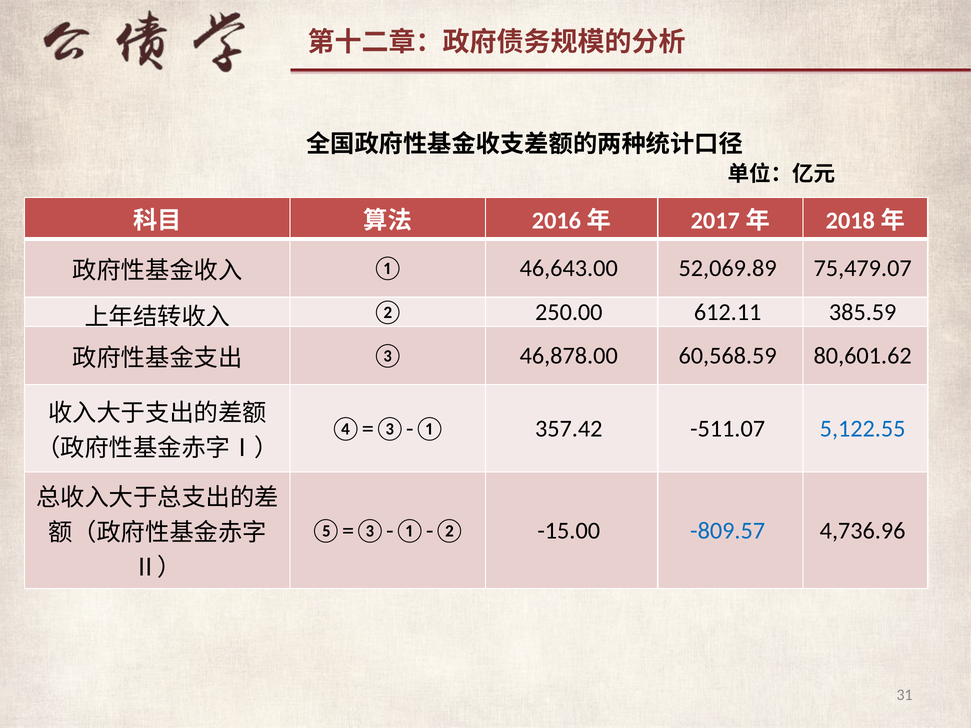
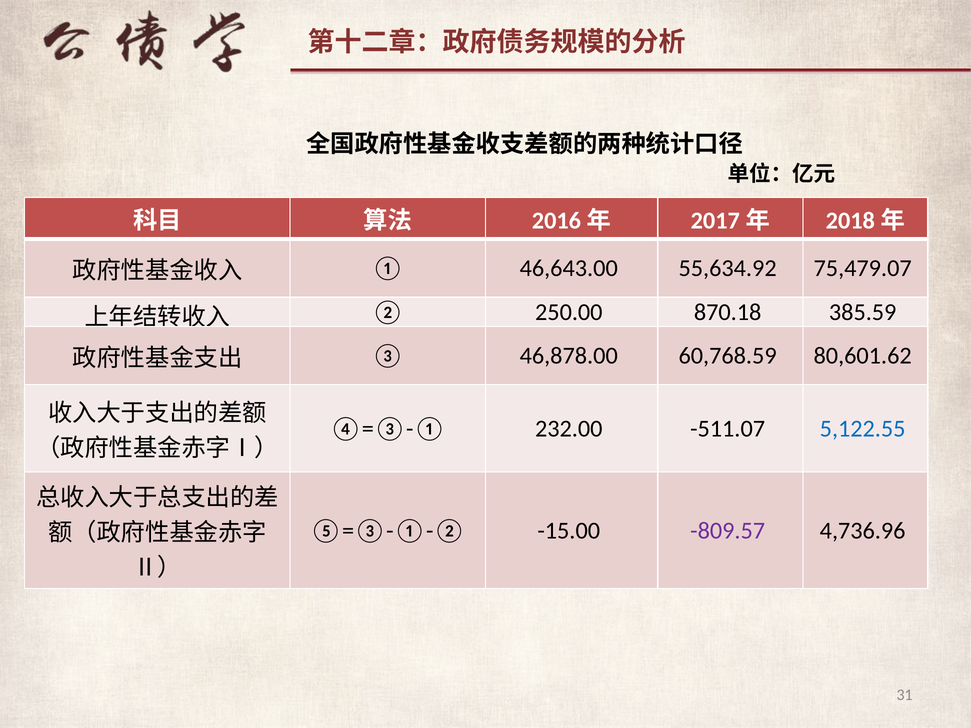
52,069.89: 52,069.89 -> 55,634.92 (728, 268)
612.11: 612.11 -> 870.18 (728, 312)
60,568.59: 60,568.59 -> 60,768.59 (728, 356)
357.42: 357.42 -> 232.00 (569, 429)
-809.57 colour: blue -> purple (728, 531)
